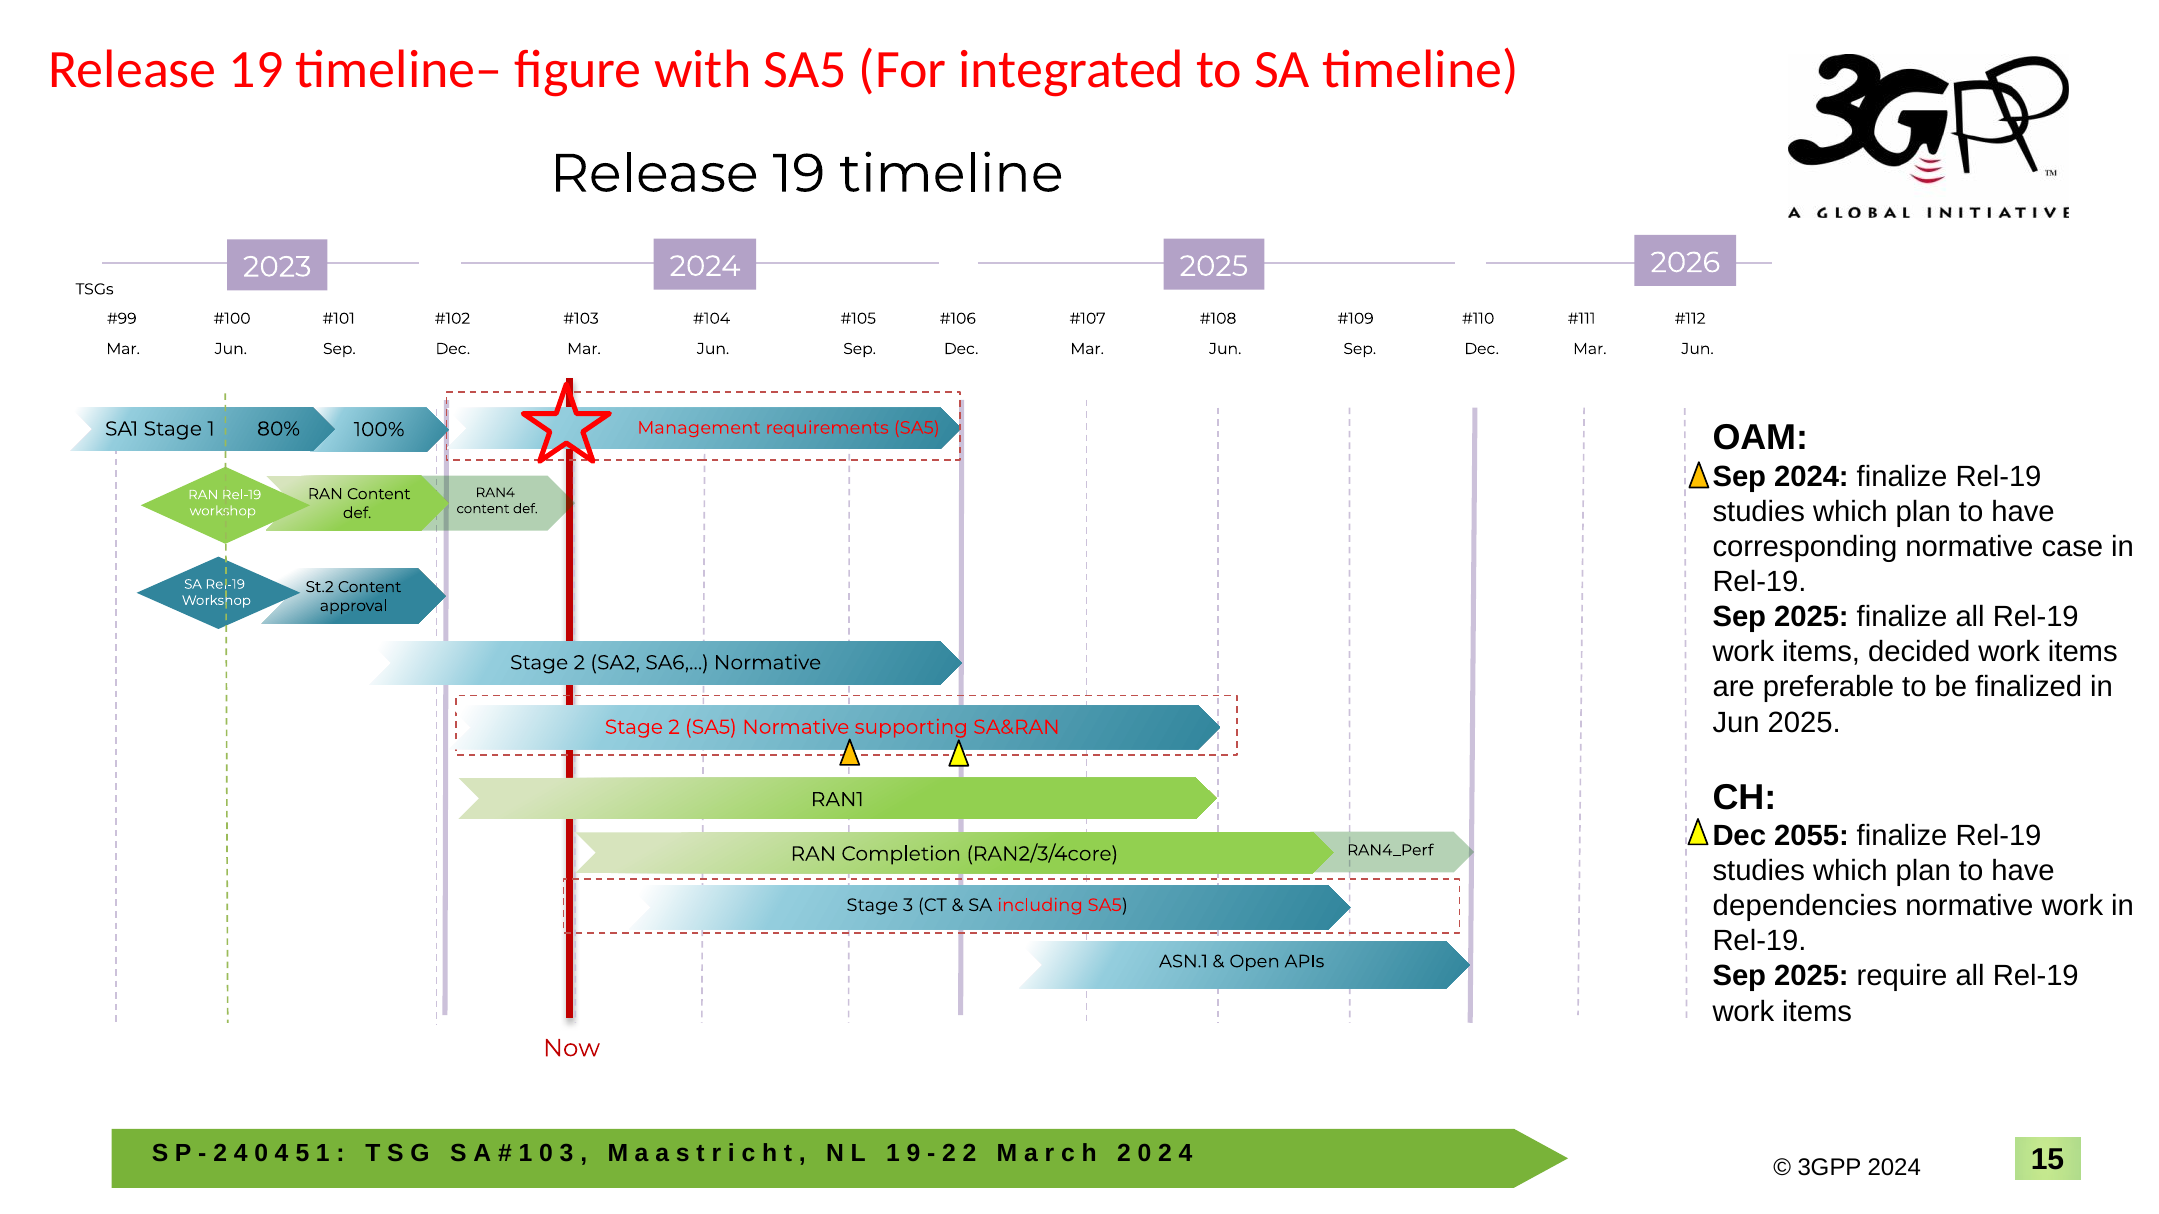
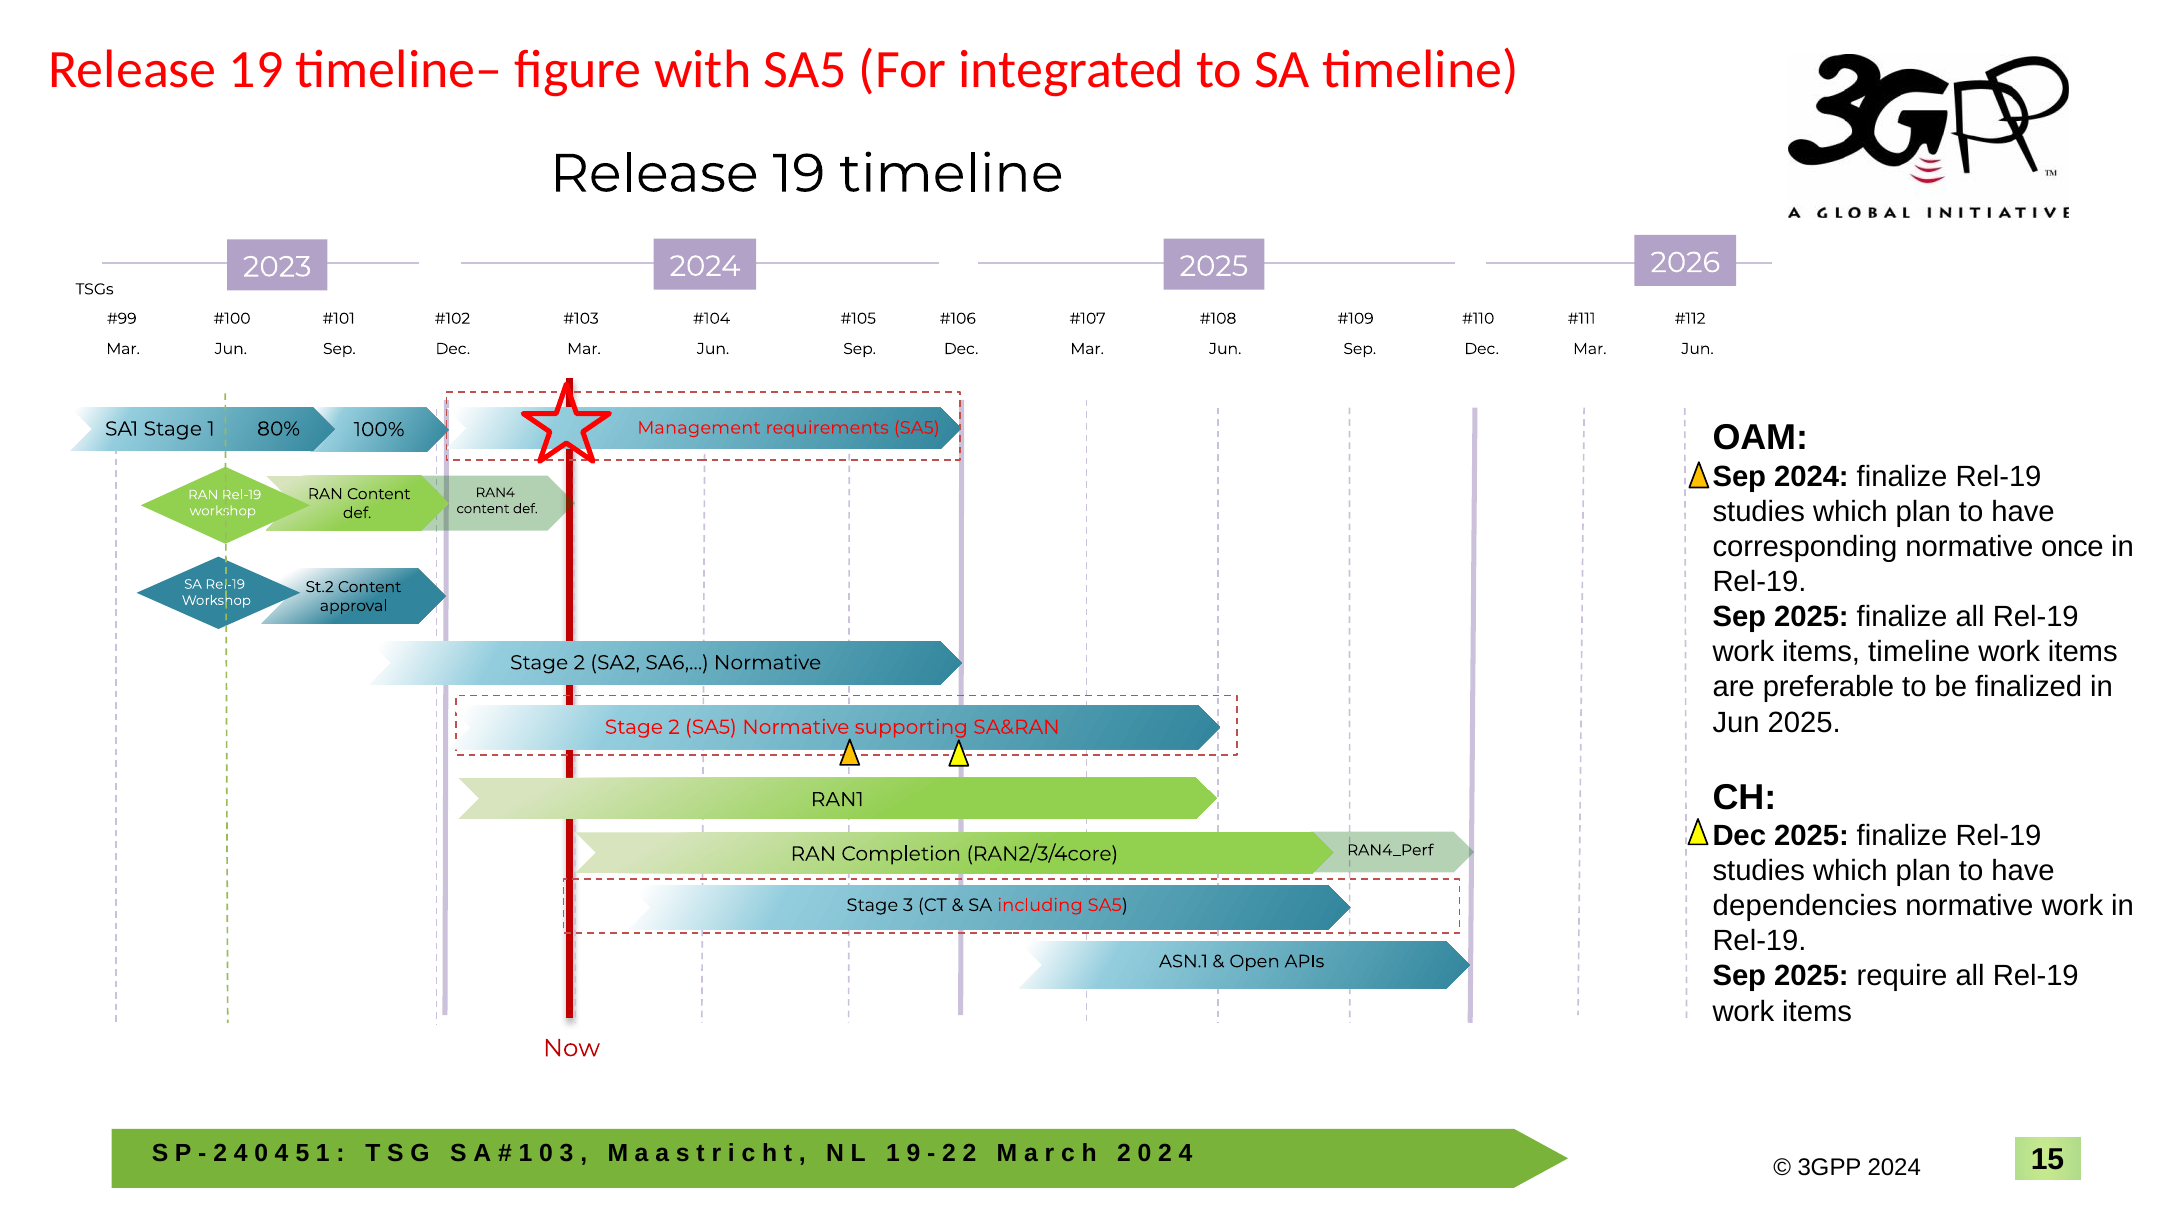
case: case -> once (2072, 547)
items decided: decided -> timeline (1919, 652)
Dec 2055: 2055 -> 2025 (1811, 836)
